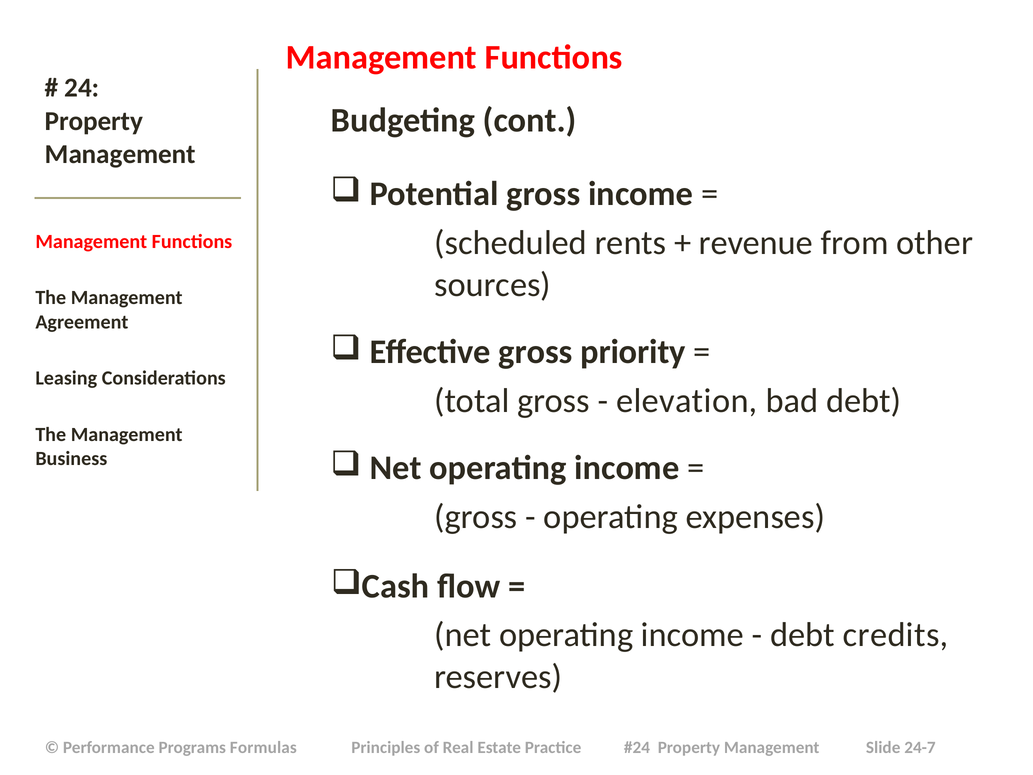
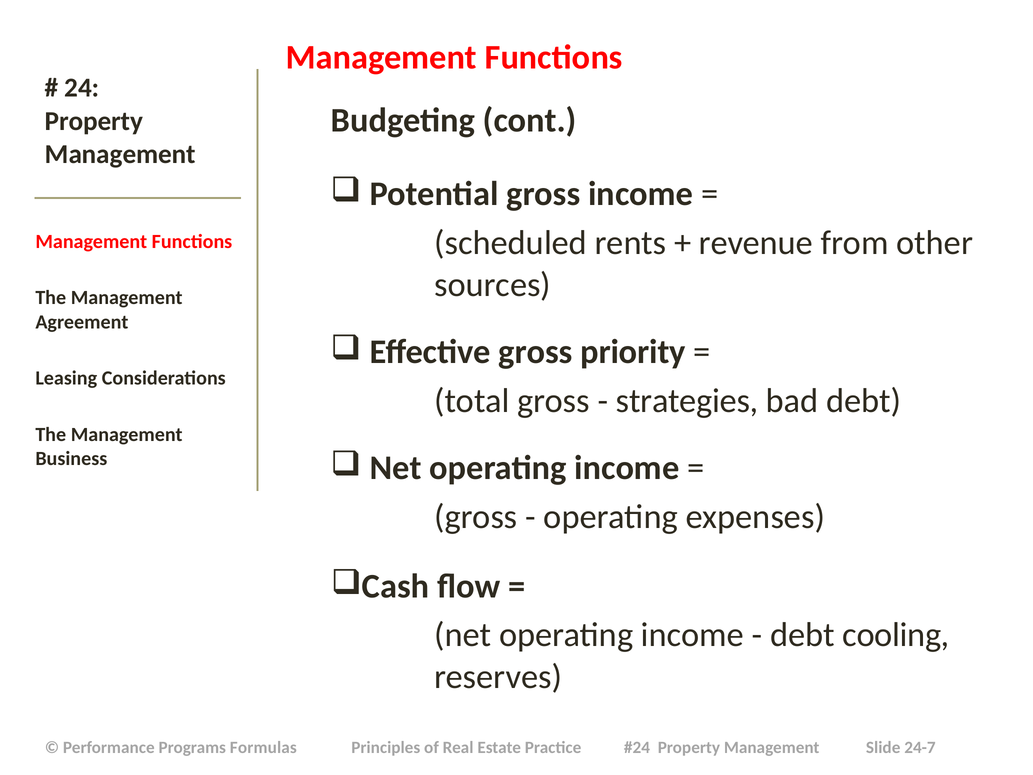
elevation: elevation -> strategies (687, 401)
credits: credits -> cooling (896, 635)
